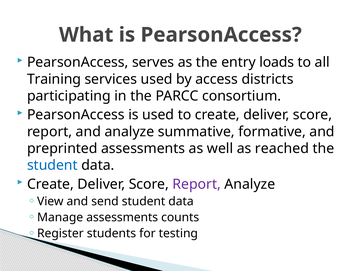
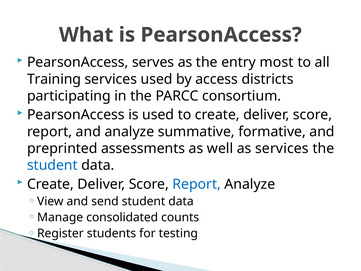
loads: loads -> most (277, 62)
as reached: reached -> services (282, 148)
Report colour: purple -> blue (197, 184)
Manage assessments: assessments -> consolidated (122, 217)
